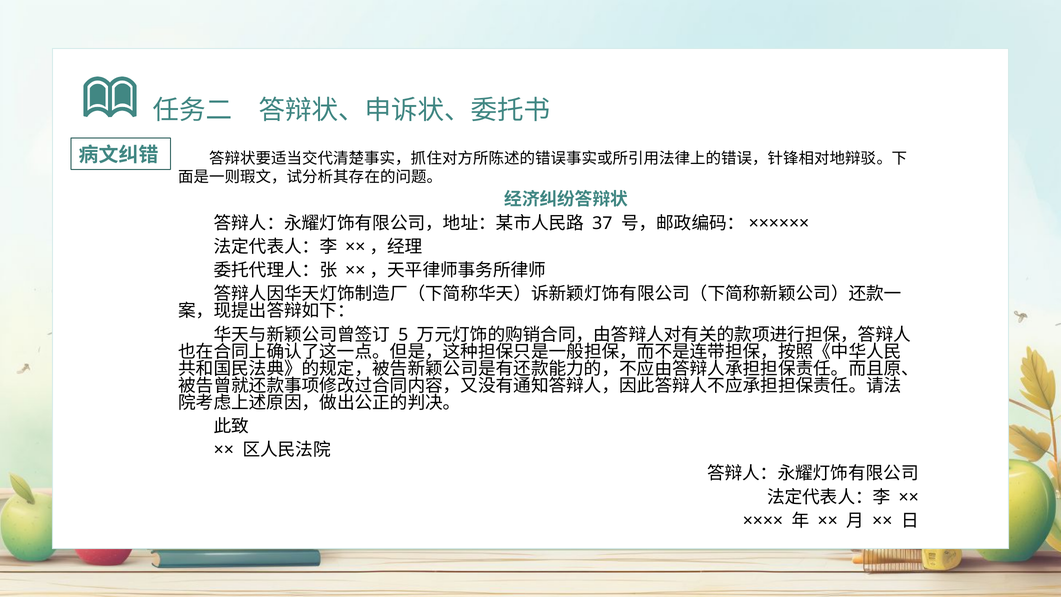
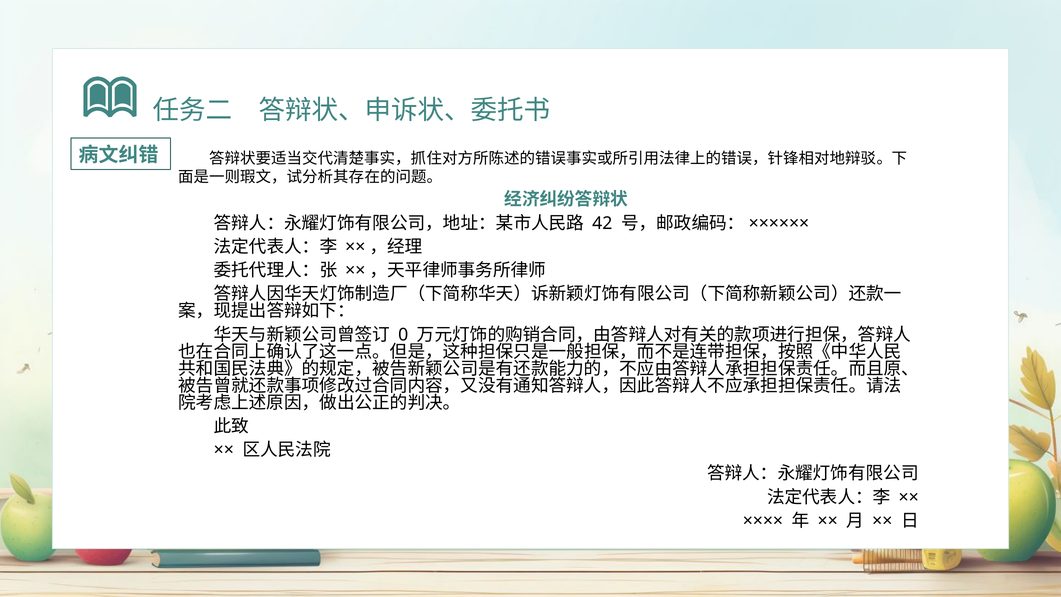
37: 37 -> 42 (602, 223)
5: 5 -> 0 (403, 335)
